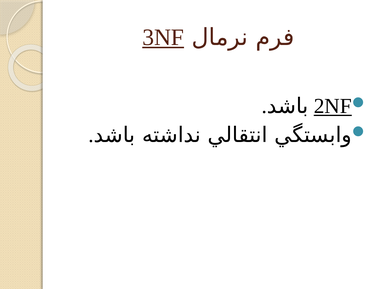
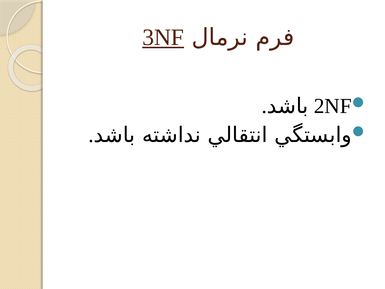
2NF underline: present -> none (333, 106)
